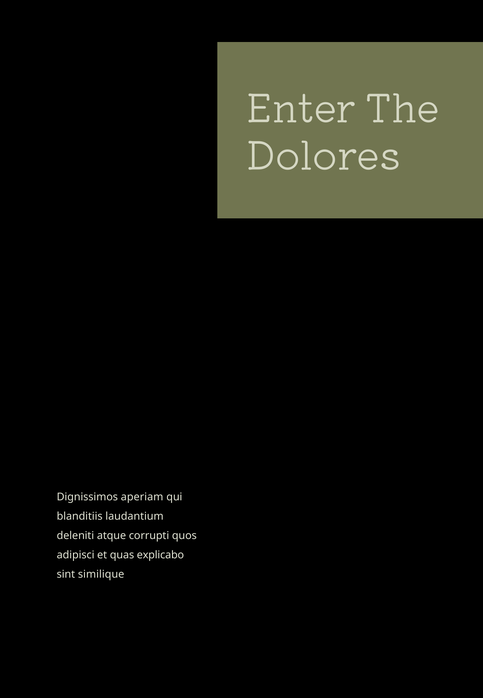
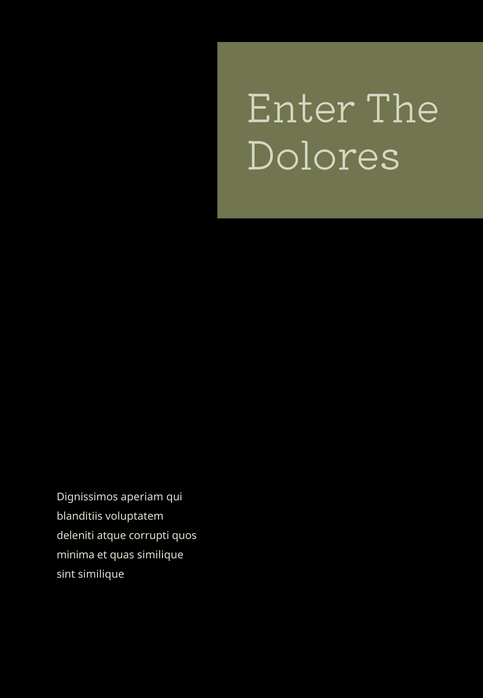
laudantium: laudantium -> voluptatem (134, 516)
adipisci: adipisci -> minima (76, 555)
quas explicabo: explicabo -> similique (160, 555)
